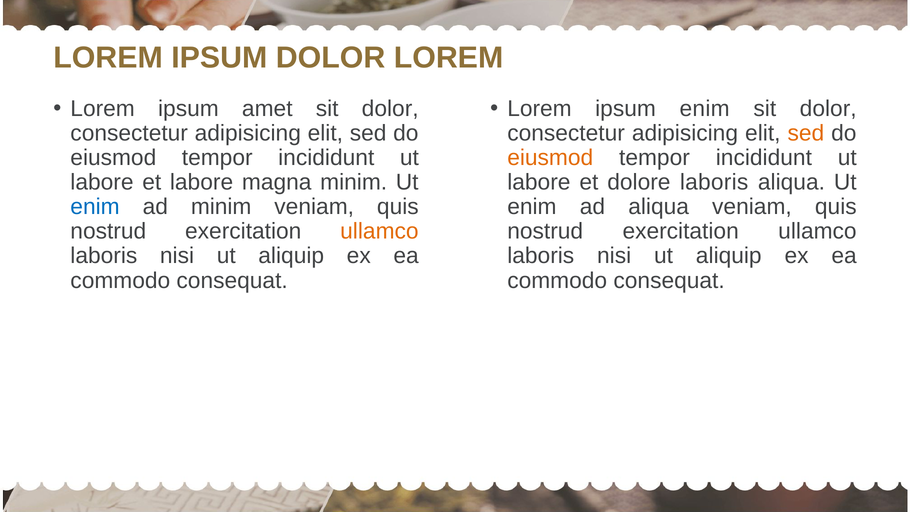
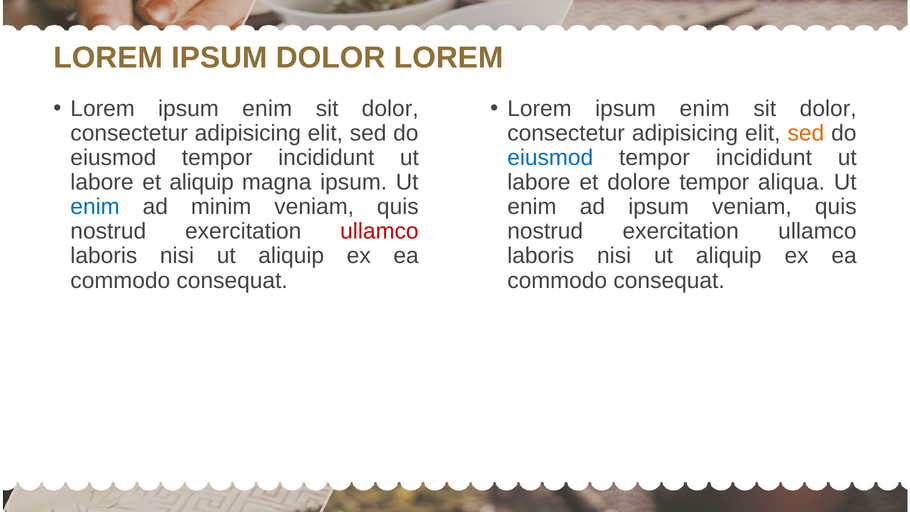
amet: amet -> enim (267, 109)
eiusmod colour: orange -> blue (550, 158)
et labore: labore -> aliquip (202, 182)
magna minim: minim -> ipsum (354, 182)
dolore laboris: laboris -> tempor (714, 182)
ad aliqua: aliqua -> ipsum (659, 207)
ullamco colour: orange -> red (379, 231)
